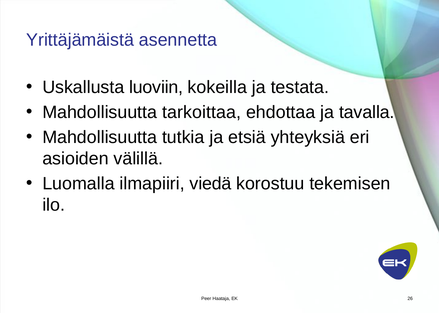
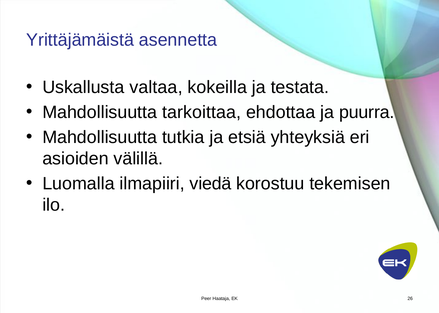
luoviin: luoviin -> valtaa (156, 87)
tavalla: tavalla -> puurra (367, 112)
